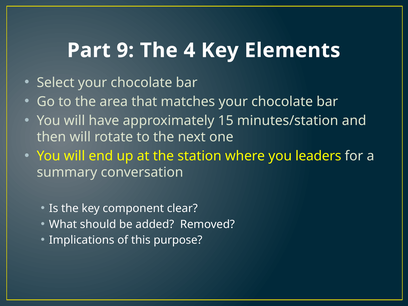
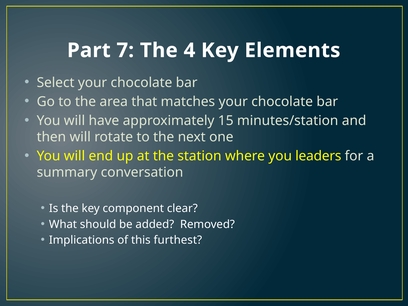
9: 9 -> 7 (125, 50)
purpose: purpose -> furthest (178, 240)
